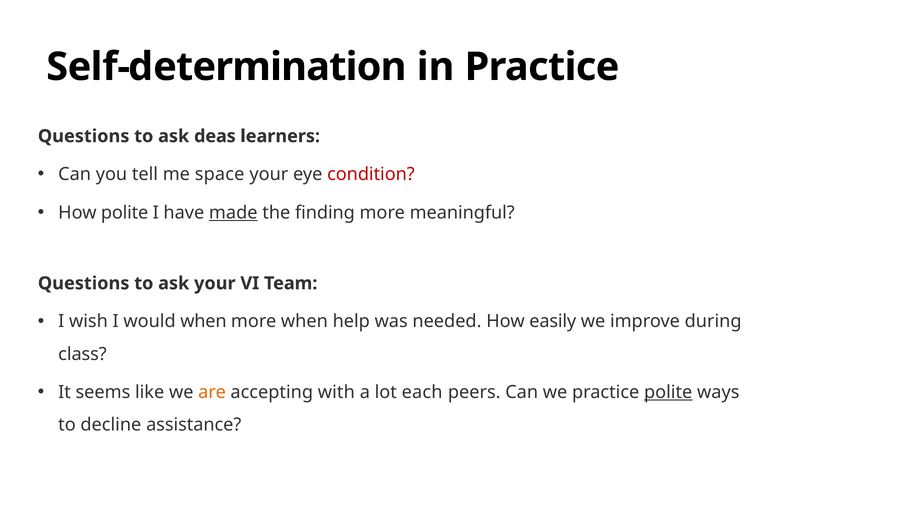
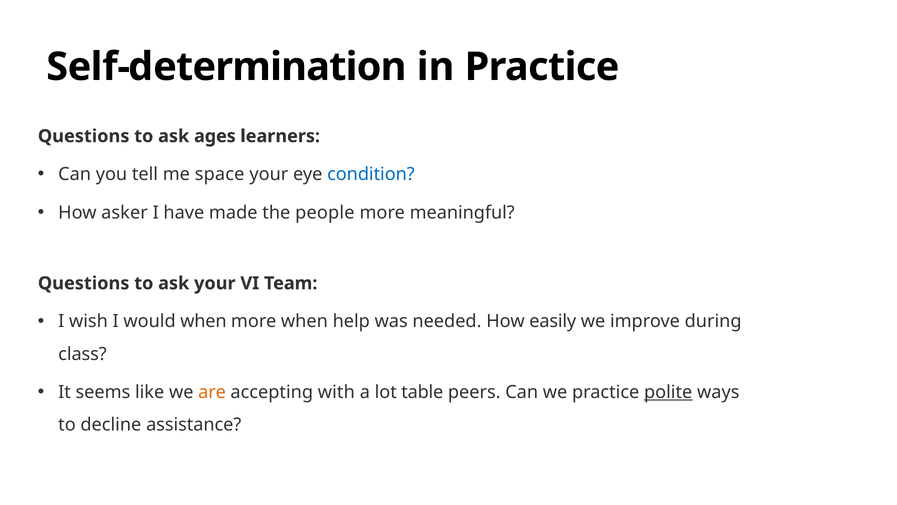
deas: deas -> ages (215, 136)
condition colour: red -> blue (371, 174)
How polite: polite -> asker (125, 212)
made underline: present -> none (233, 212)
finding: finding -> people (325, 212)
each: each -> table (422, 392)
